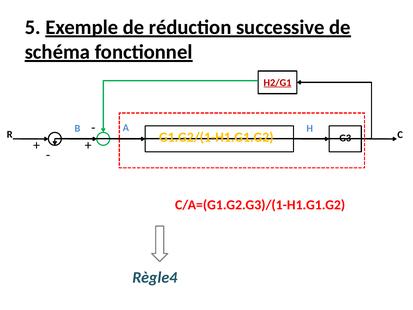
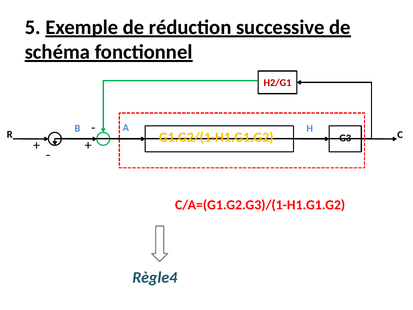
H2/G1 underline: present -> none (277, 83)
